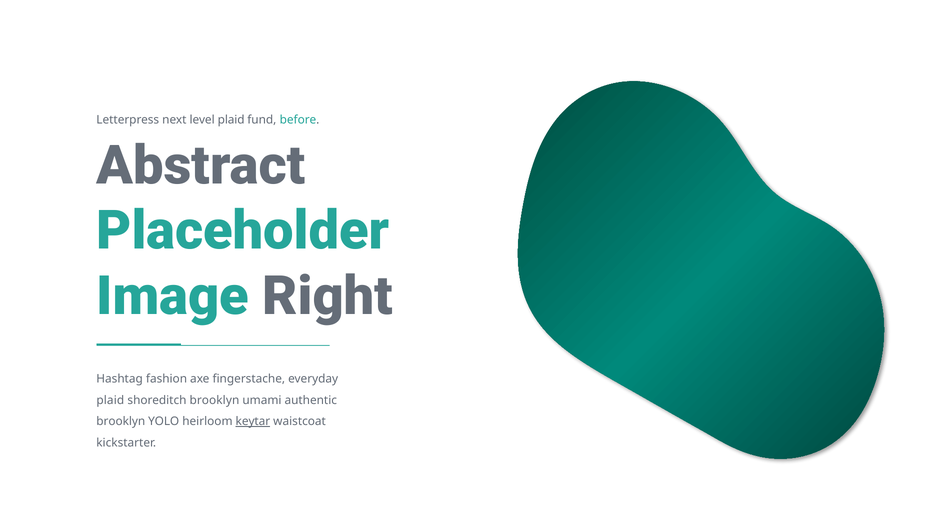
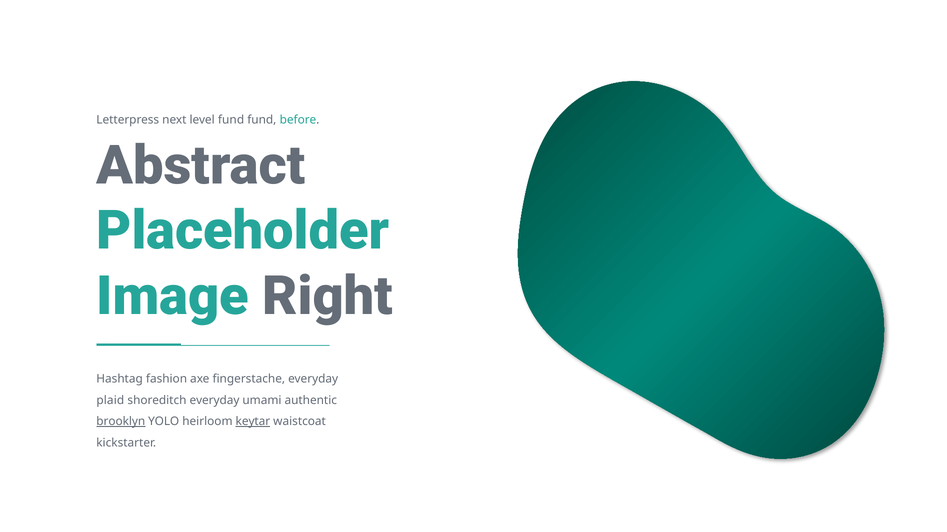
level plaid: plaid -> fund (231, 120)
shoreditch brooklyn: brooklyn -> everyday (214, 401)
brooklyn underline: none -> present (121, 422)
